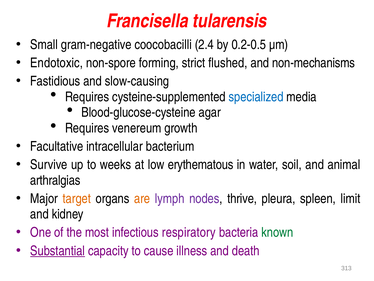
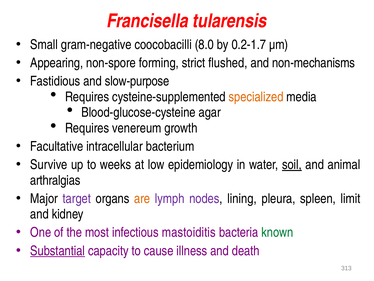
2.4: 2.4 -> 8.0 (204, 45)
0.2-0.5: 0.2-0.5 -> 0.2-1.7 (249, 45)
Endotoxic: Endotoxic -> Appearing (57, 63)
slow-causing: slow-causing -> slow-purpose (137, 81)
specialized colour: blue -> orange (256, 97)
erythematous: erythematous -> epidemiology (201, 164)
soil underline: none -> present (292, 164)
target colour: orange -> purple (77, 198)
thrive: thrive -> lining (242, 198)
respiratory: respiratory -> mastoiditis (189, 232)
